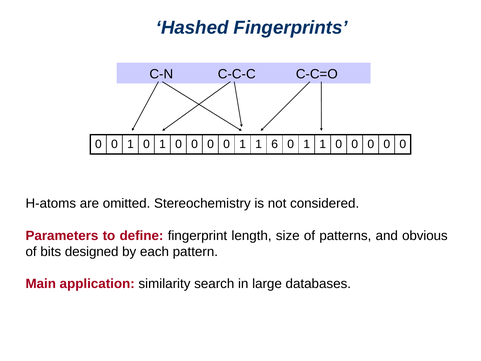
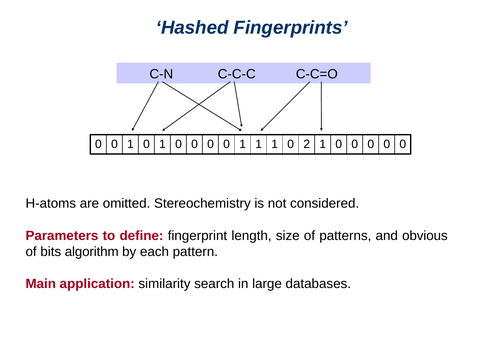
1 1 6: 6 -> 1 (275, 144)
1: 1 -> 2 (307, 144)
designed: designed -> algorithm (92, 251)
